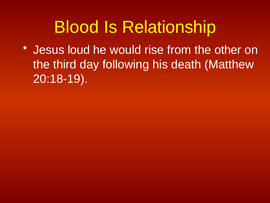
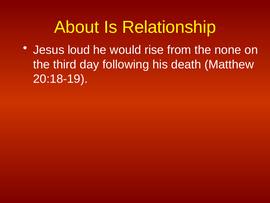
Blood: Blood -> About (77, 27)
other: other -> none (228, 50)
